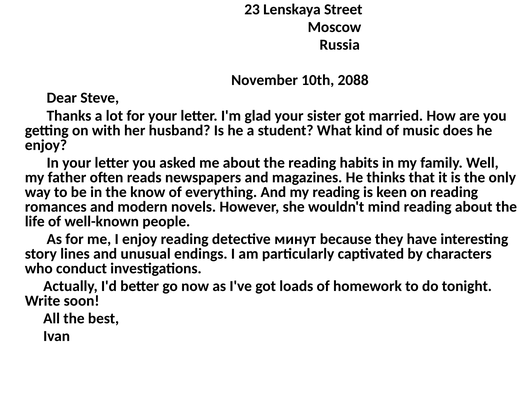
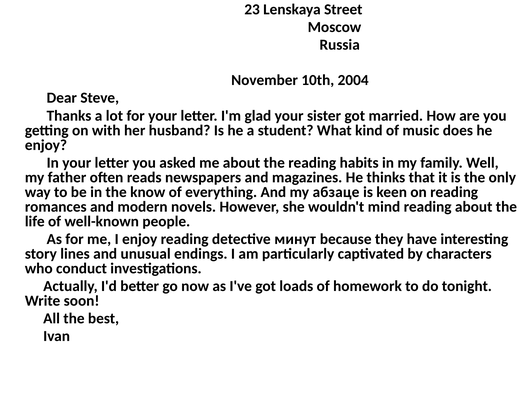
2088: 2088 -> 2004 (353, 80)
my reading: reading -> абзаце (336, 192)
